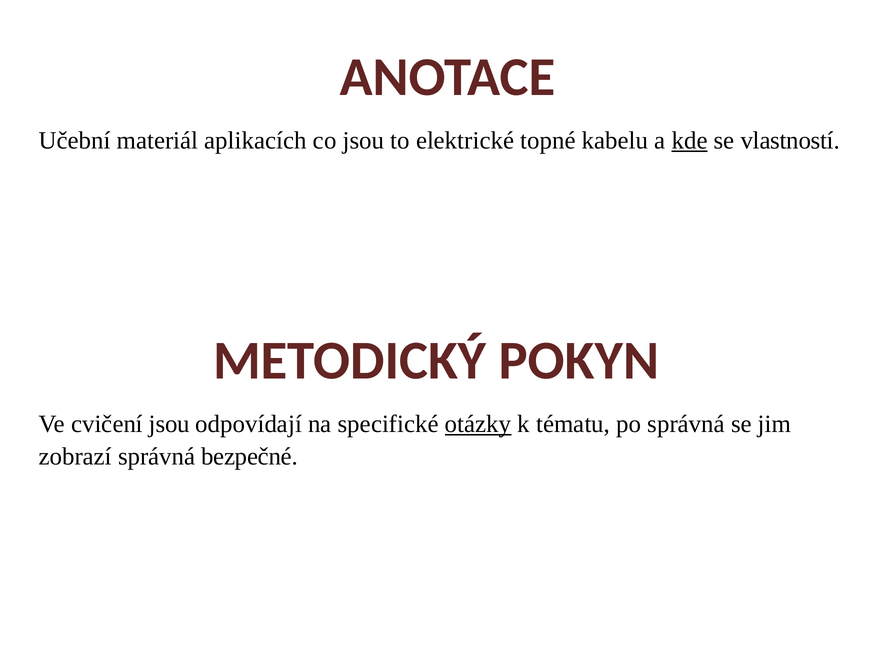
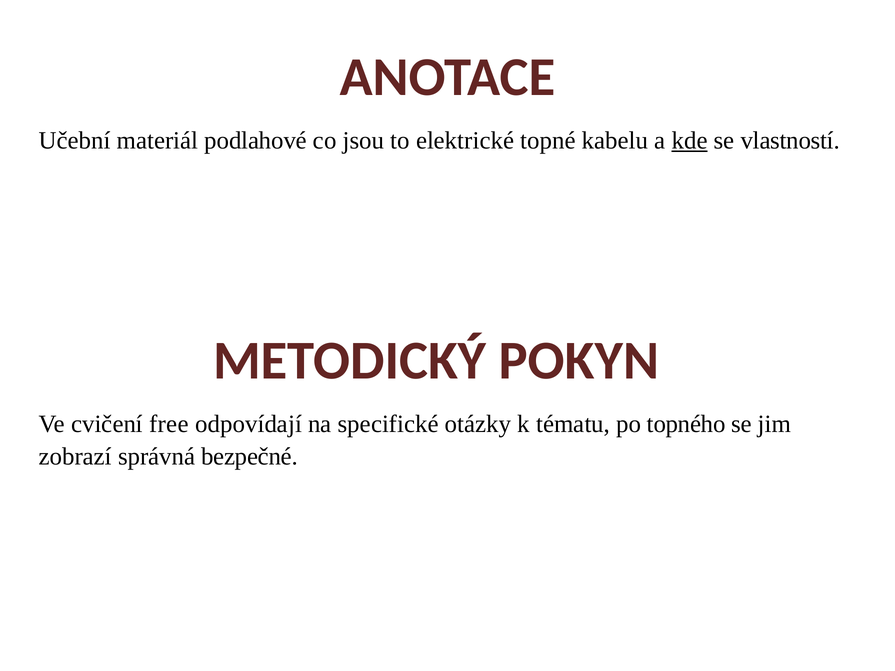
aplikacích: aplikacích -> podlahové (256, 141)
cvičení jsou: jsou -> free (169, 424)
otázky underline: present -> none (478, 424)
po správná: správná -> topného (686, 424)
